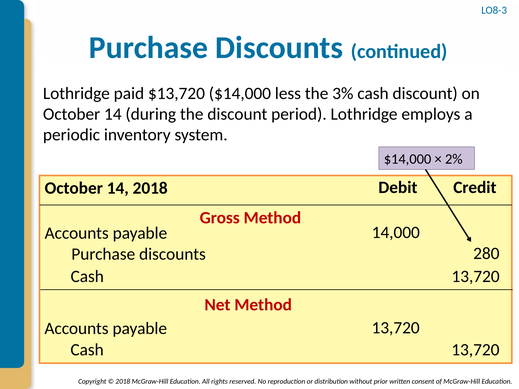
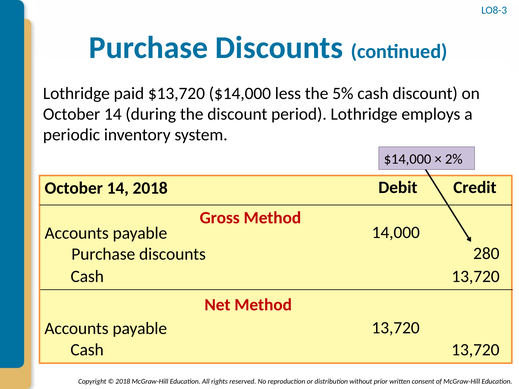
3%: 3% -> 5% (343, 93)
